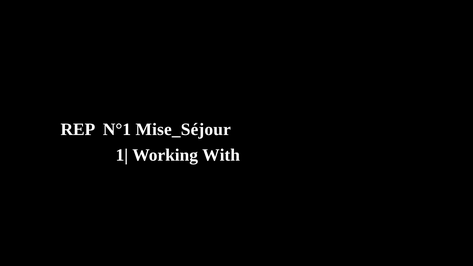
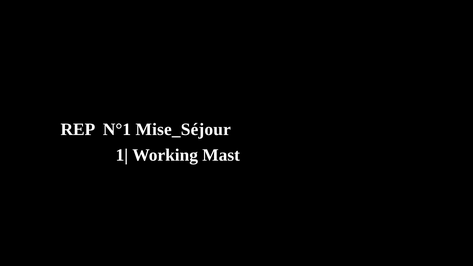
With: With -> Mast (221, 155)
